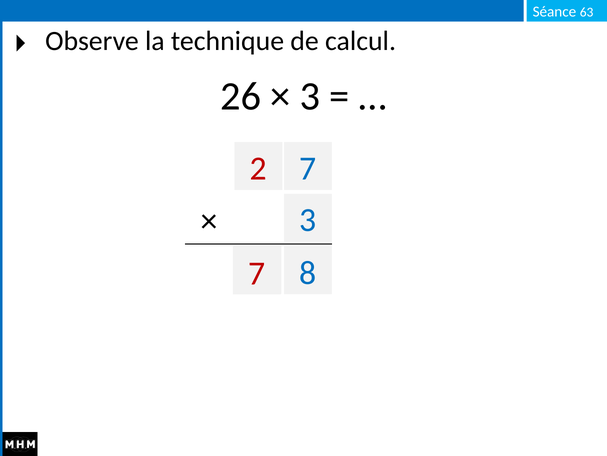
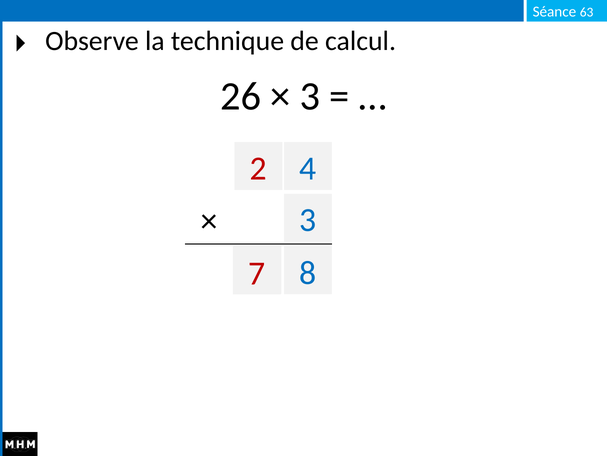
2 7: 7 -> 4 (308, 168)
